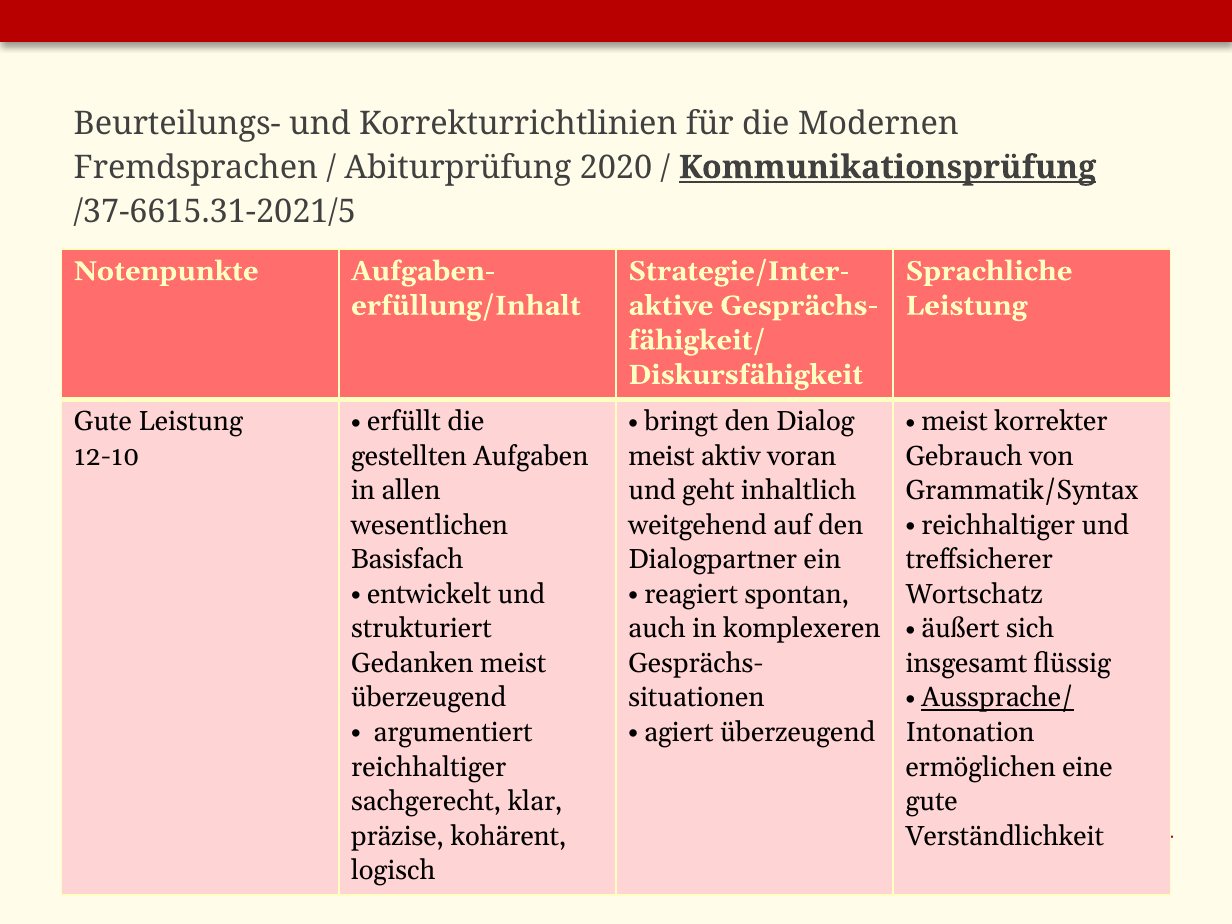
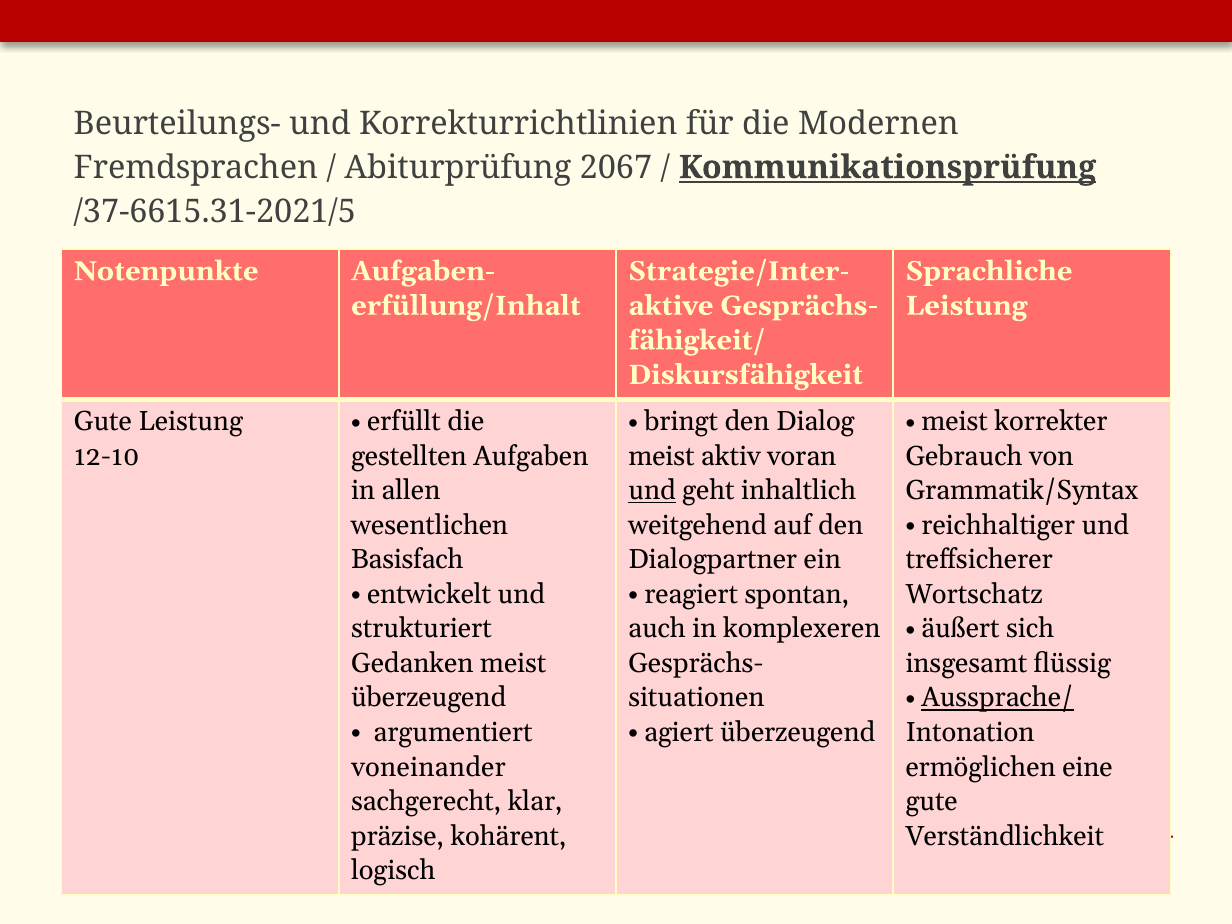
2020: 2020 -> 2067 (616, 167)
und underline: none -> present (652, 491)
reichhaltiger: reichhaltiger -> voneinander (429, 767)
